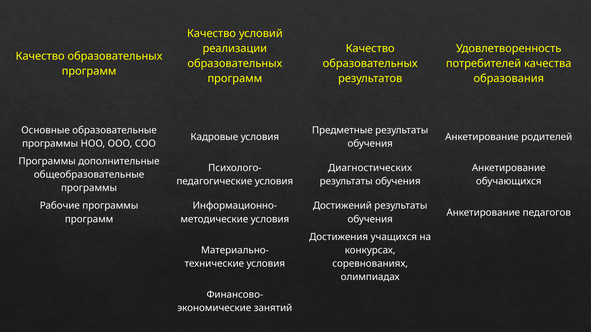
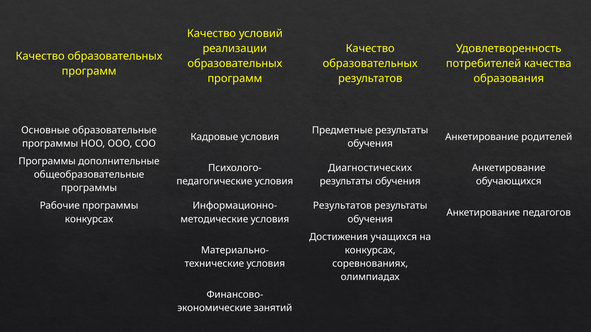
Достижений: Достижений -> Результатов (342, 206)
программ: программ -> конкурсах (89, 219)
